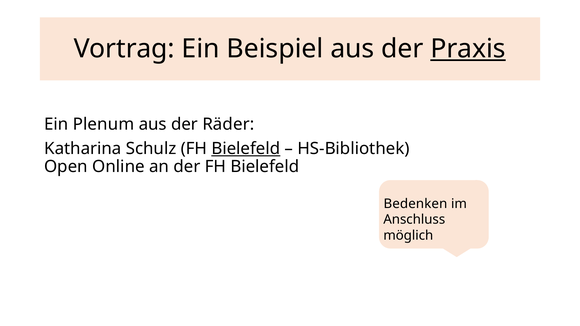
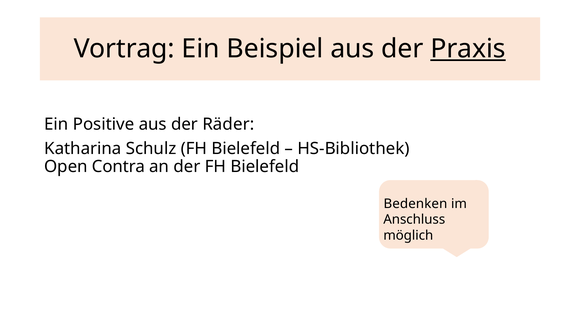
Plenum: Plenum -> Positive (104, 124)
Bielefeld underline: present -> none (246, 149)
Online: Online -> Contra (119, 167)
